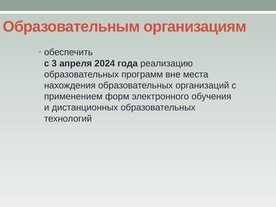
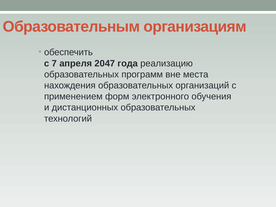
3: 3 -> 7 (54, 63)
2024: 2024 -> 2047 (105, 63)
